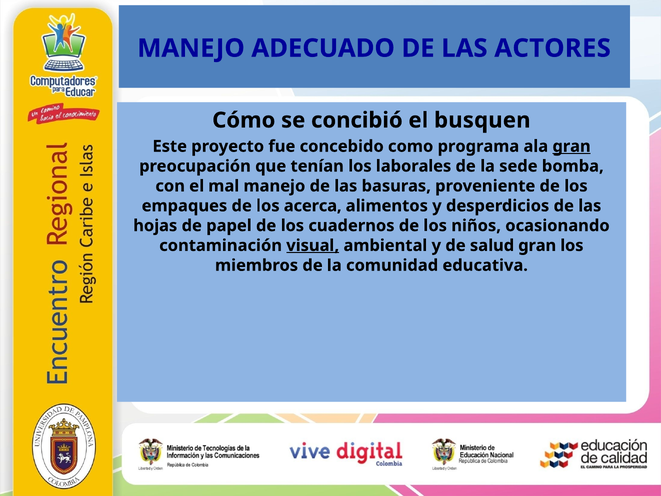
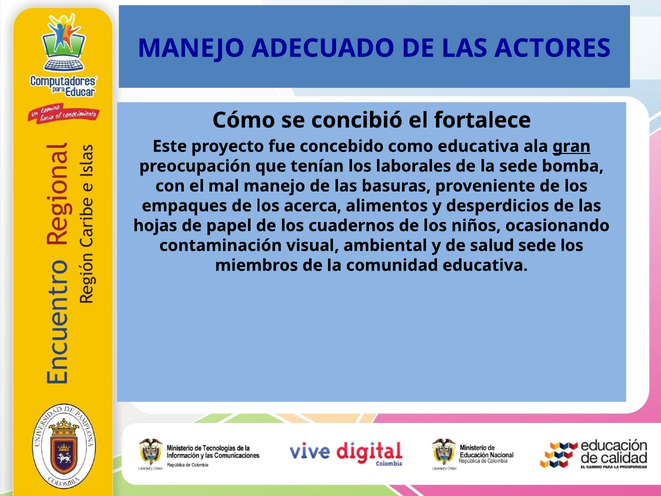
busquen: busquen -> fortalece (483, 120)
como programa: programa -> educativa (478, 146)
visual underline: present -> none (313, 245)
salud gran: gran -> sede (537, 245)
